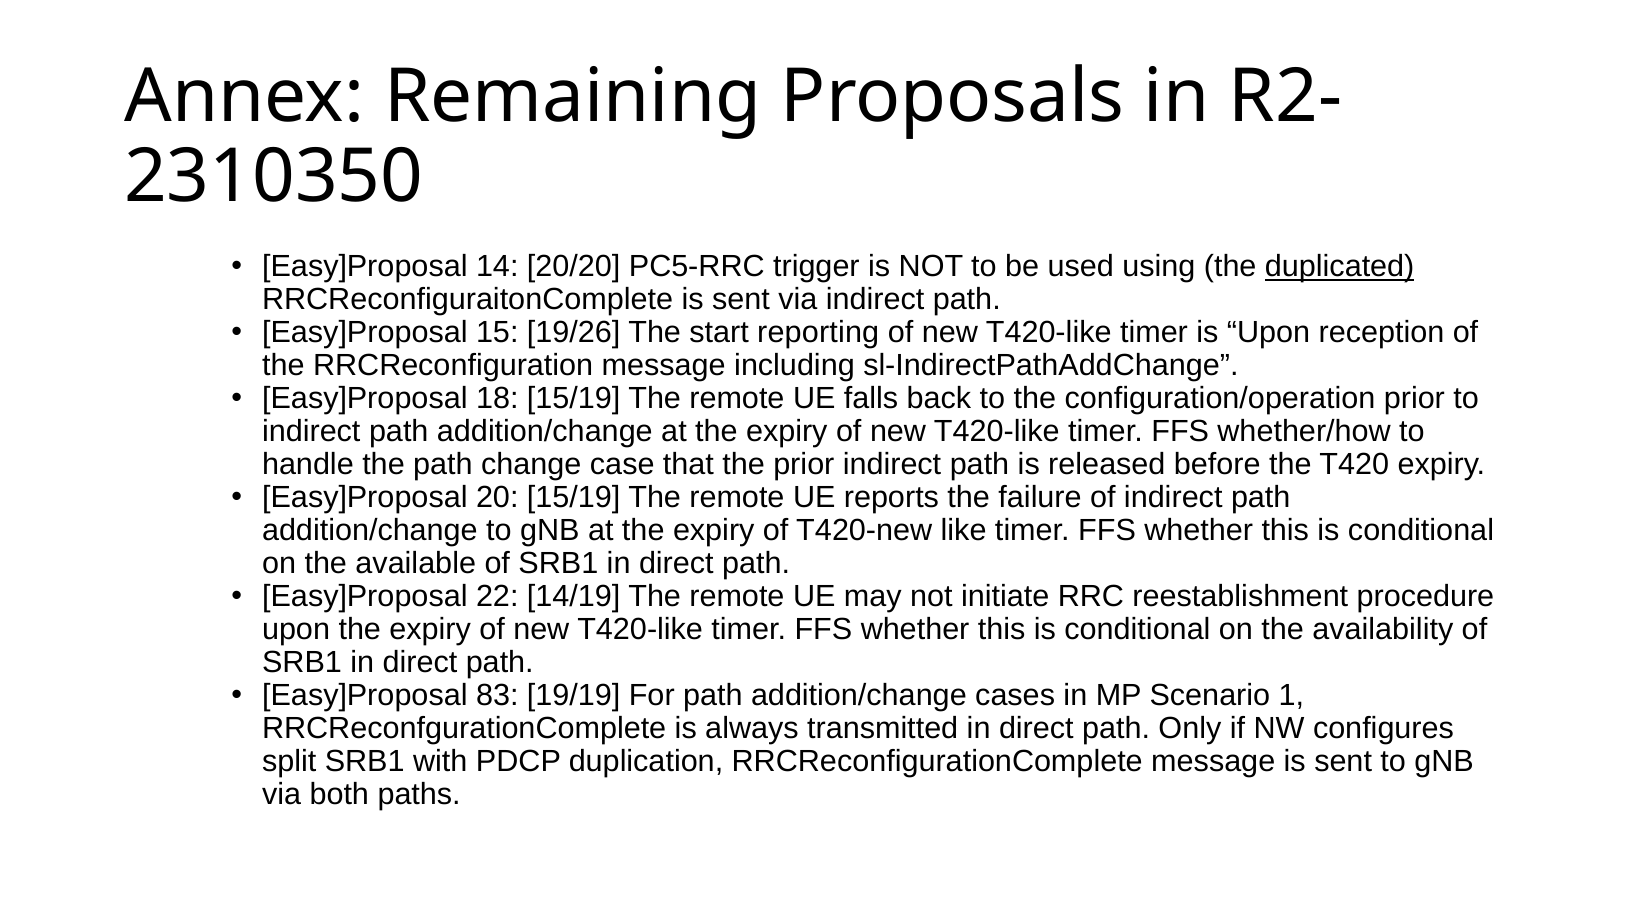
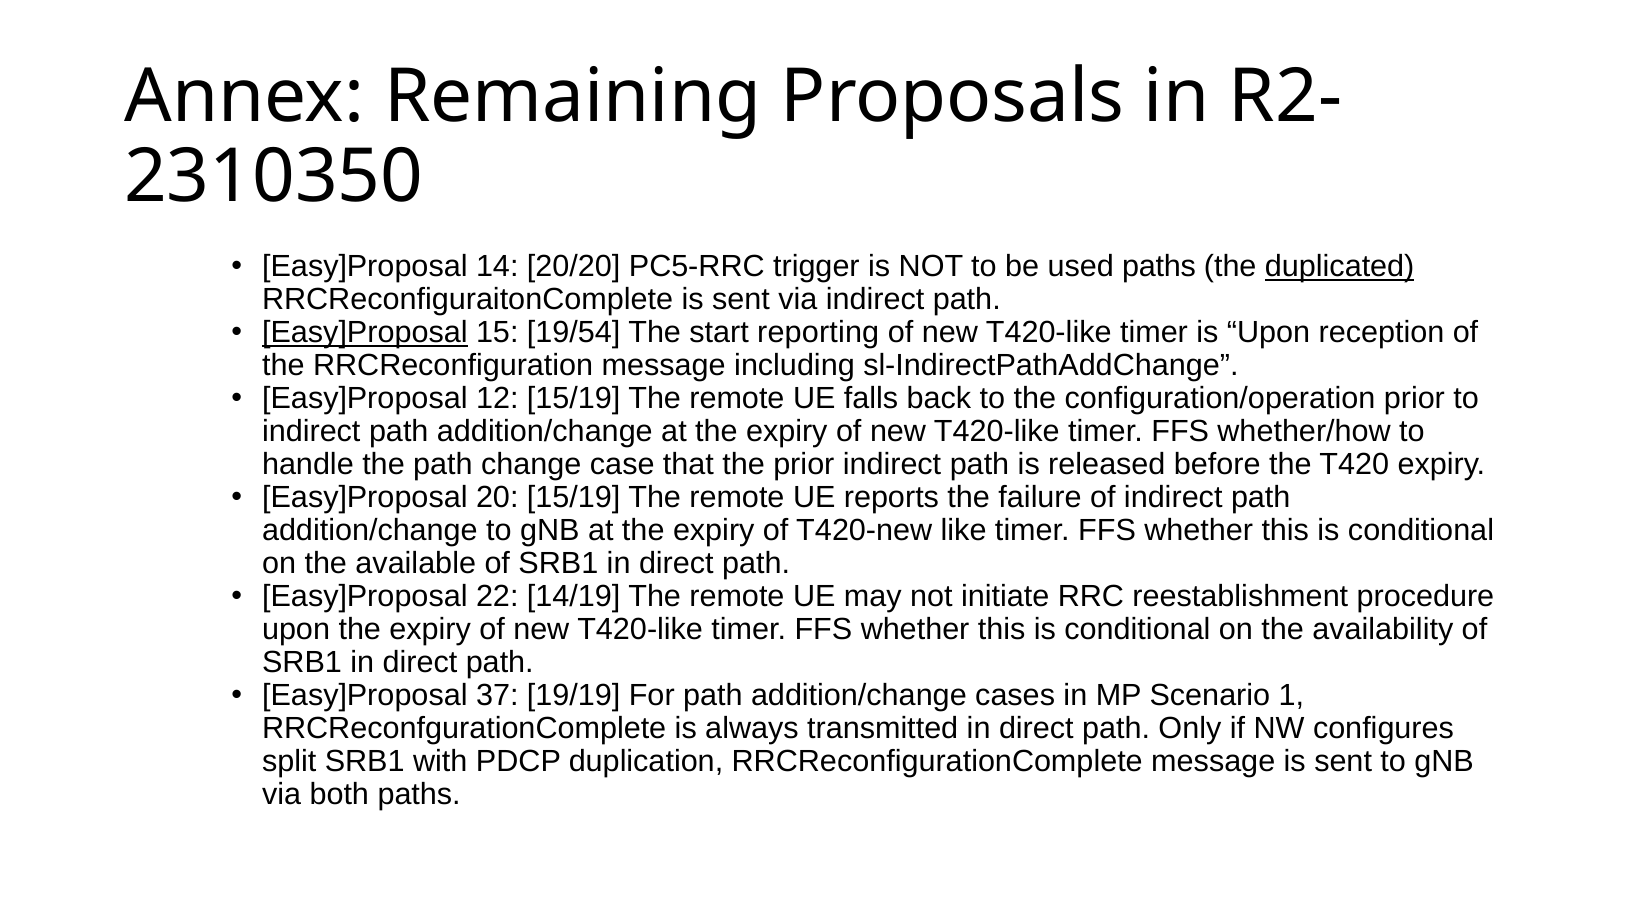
used using: using -> paths (1159, 267)
Easy]Proposal underline: none -> present (365, 333)
19/26: 19/26 -> 19/54 (574, 333)
18: 18 -> 12 (497, 399)
83: 83 -> 37 (497, 696)
